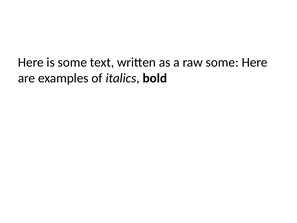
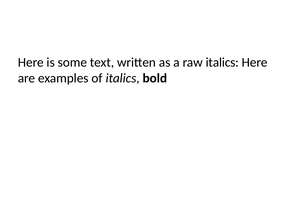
raw some: some -> italics (222, 62)
